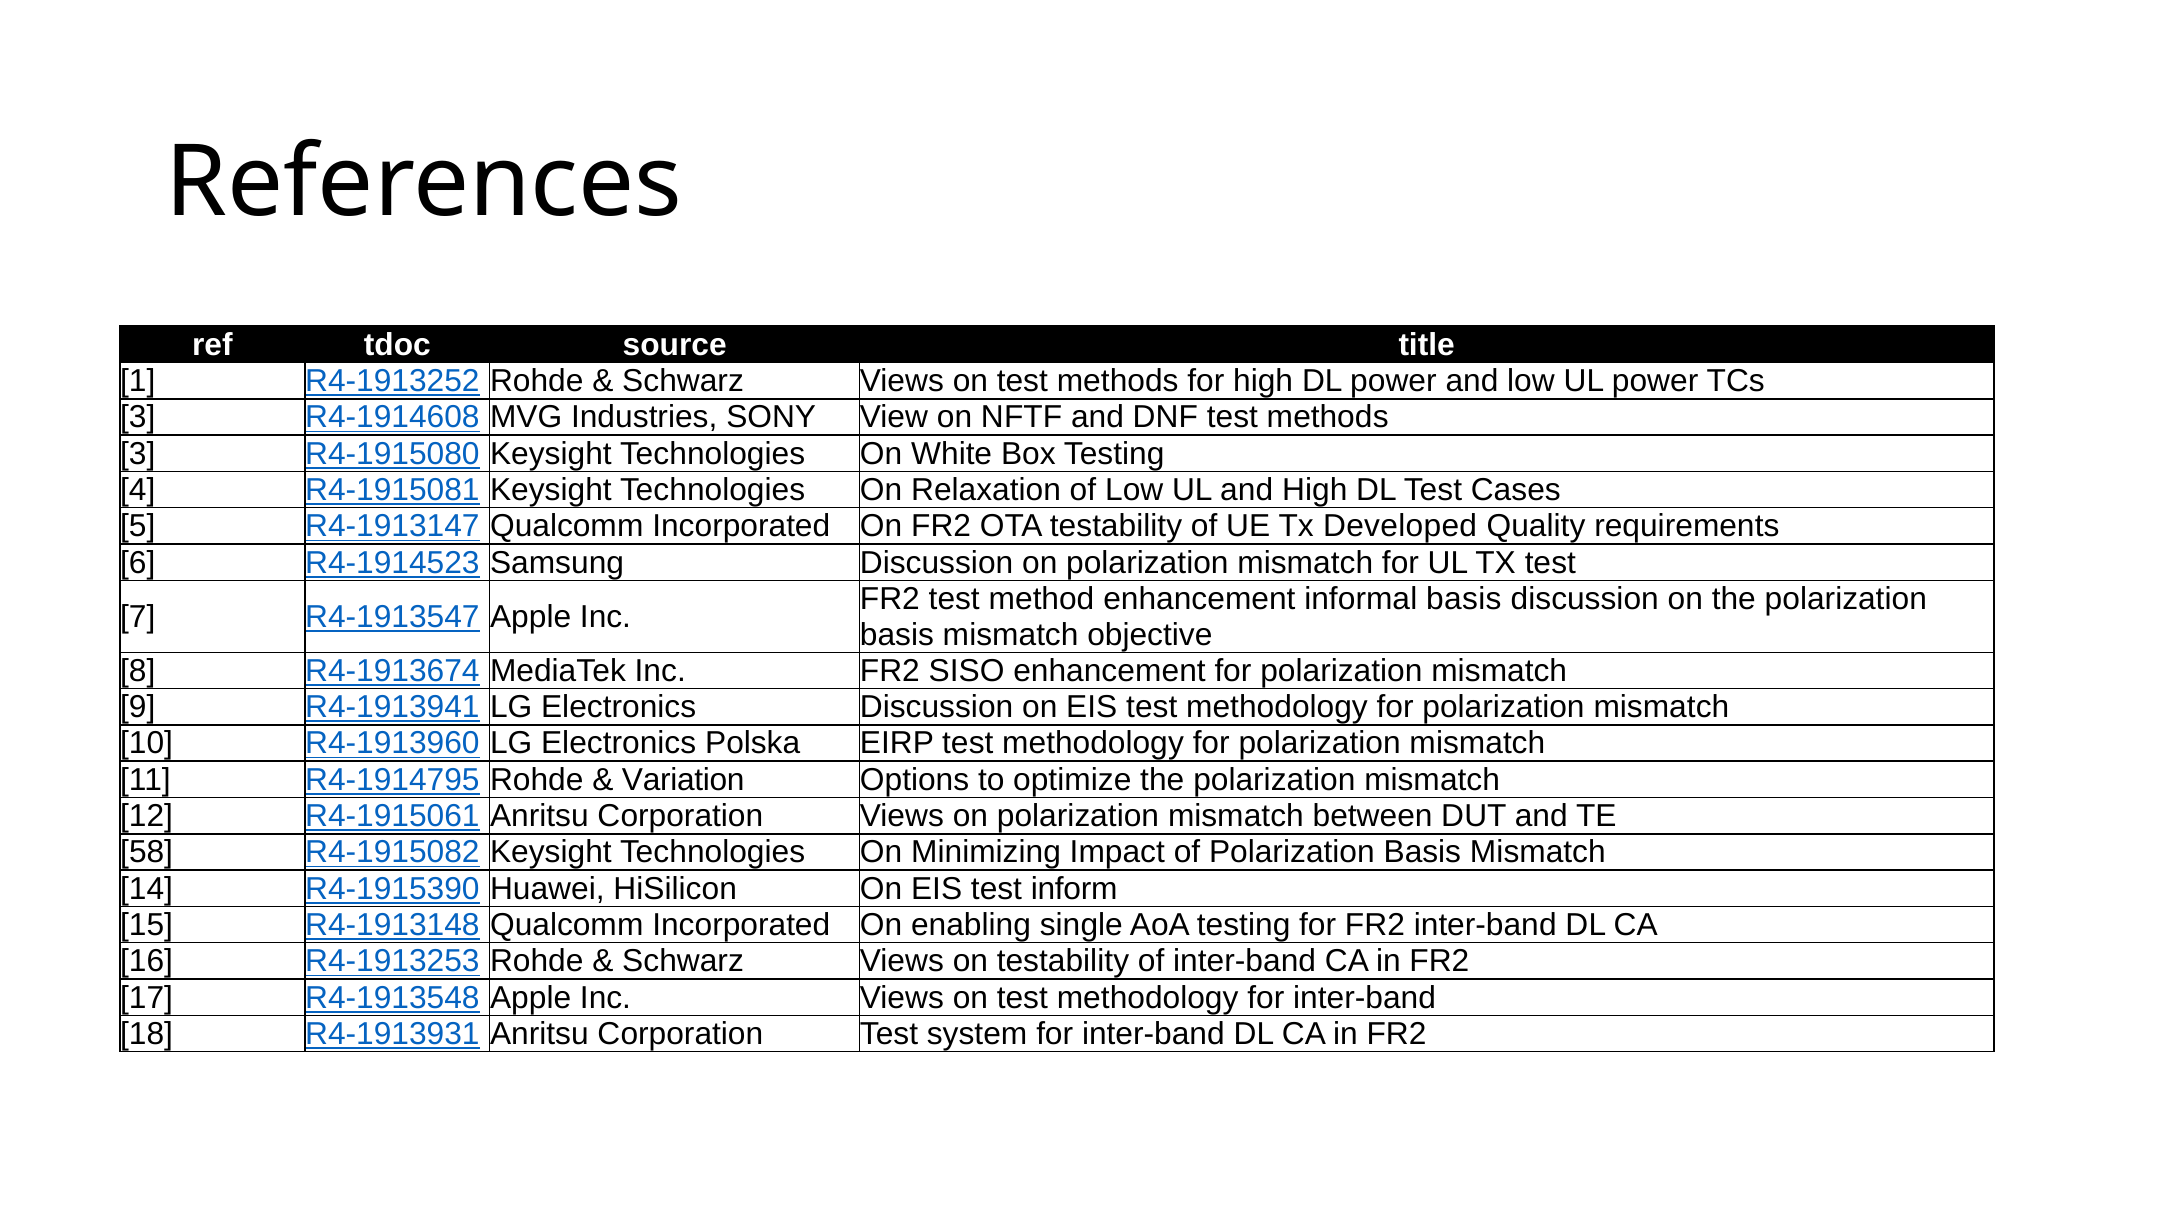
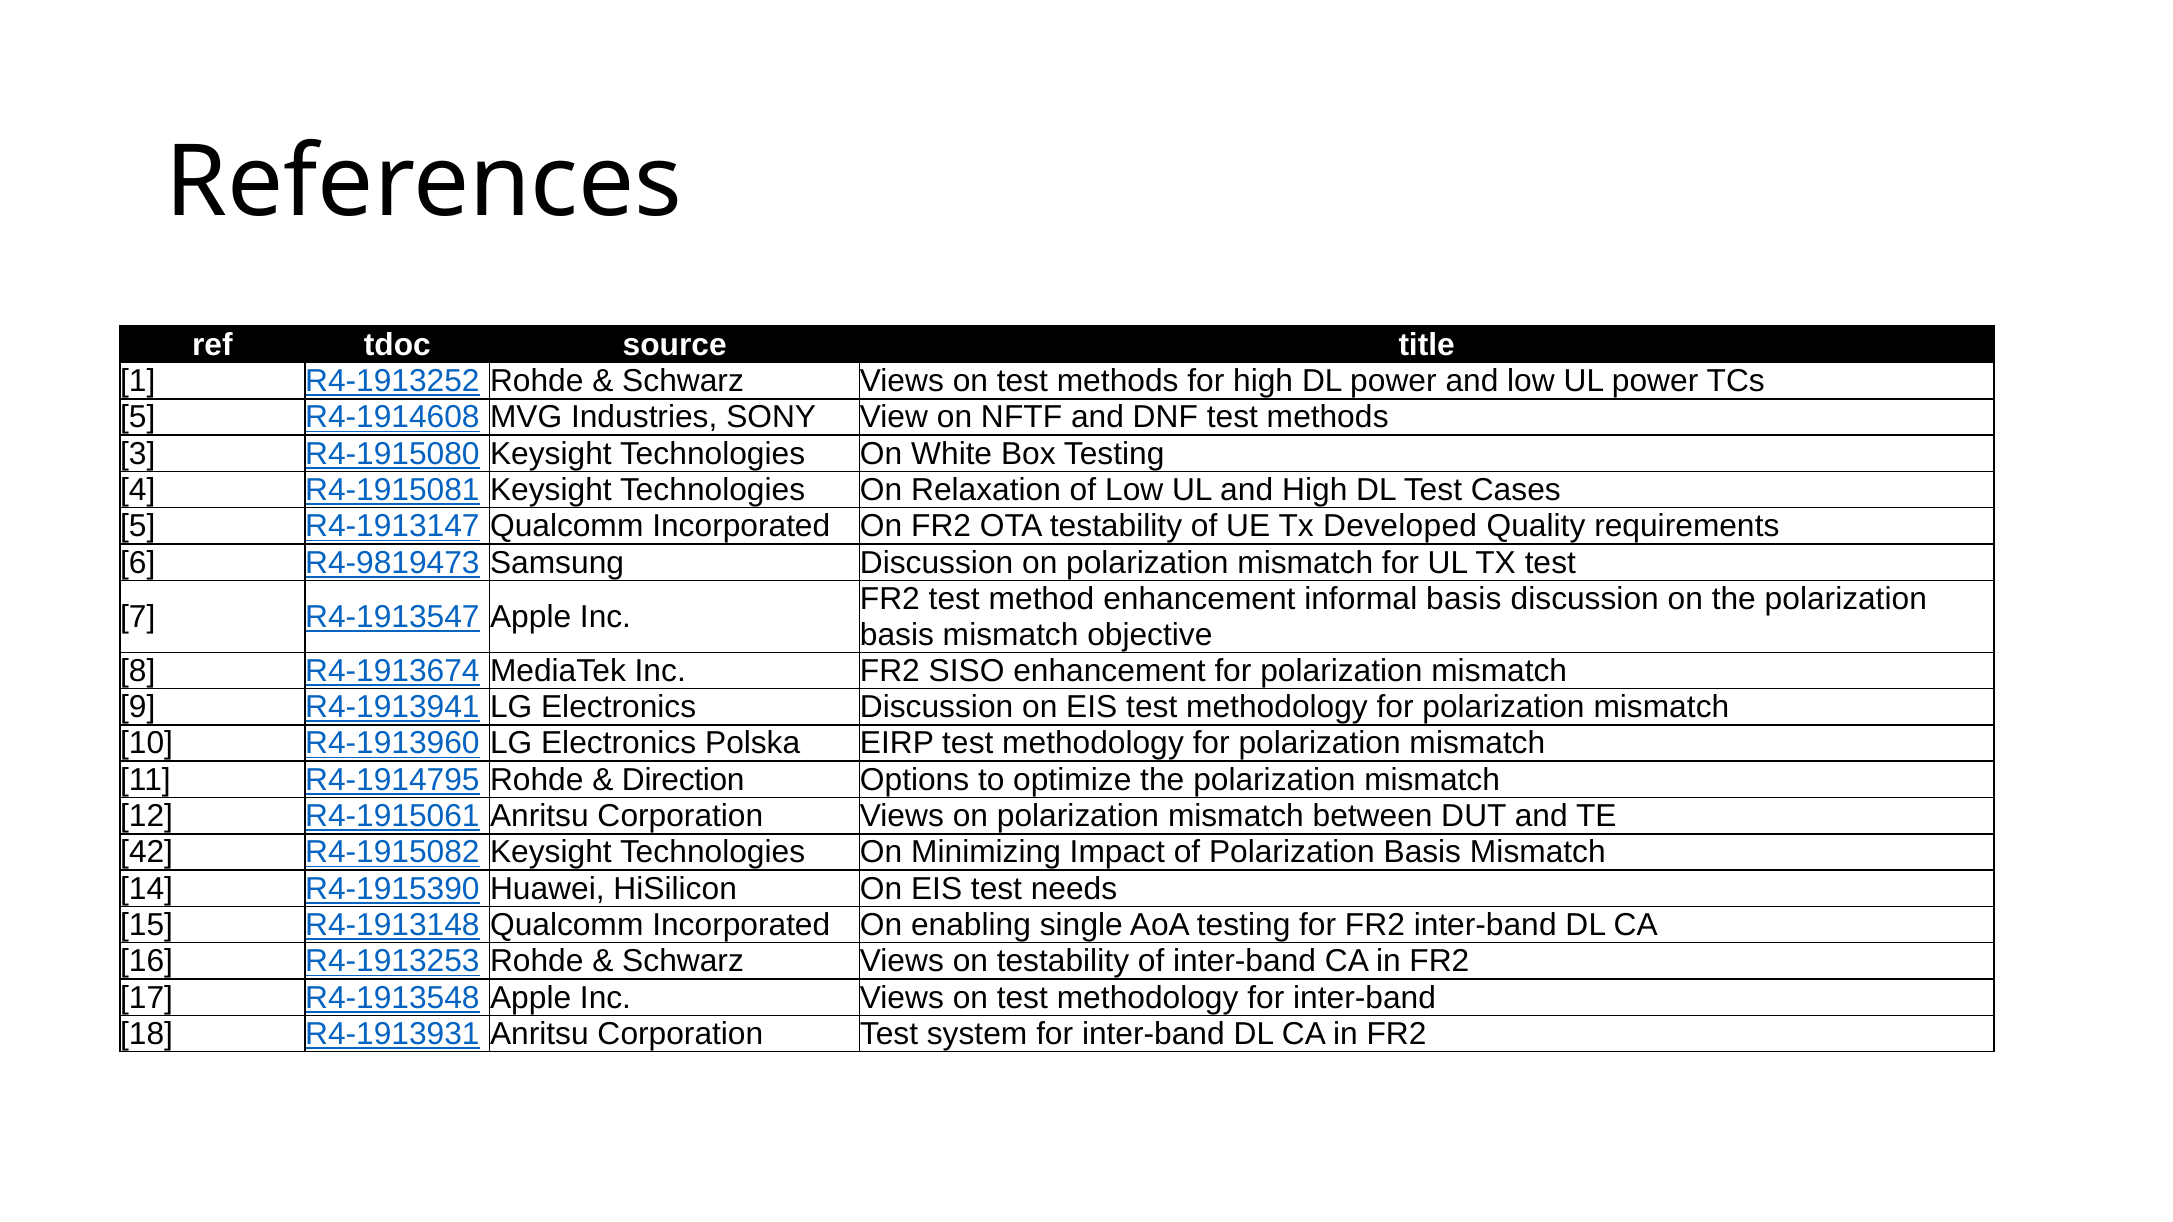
3: 3 -> 5 (138, 418)
R4-1914523: R4-1914523 -> R4-9819473 (392, 563)
Variation: Variation -> Direction (683, 780)
58: 58 -> 42 (147, 853)
inform: inform -> needs (1074, 889)
